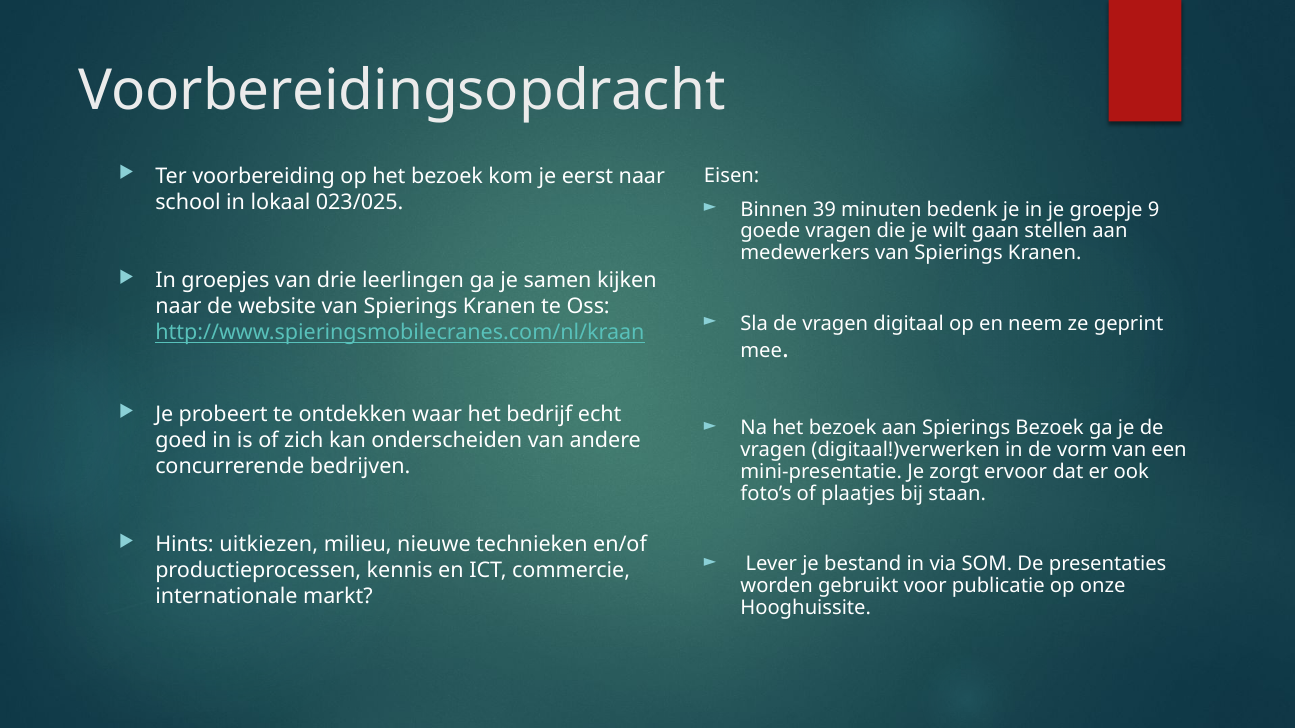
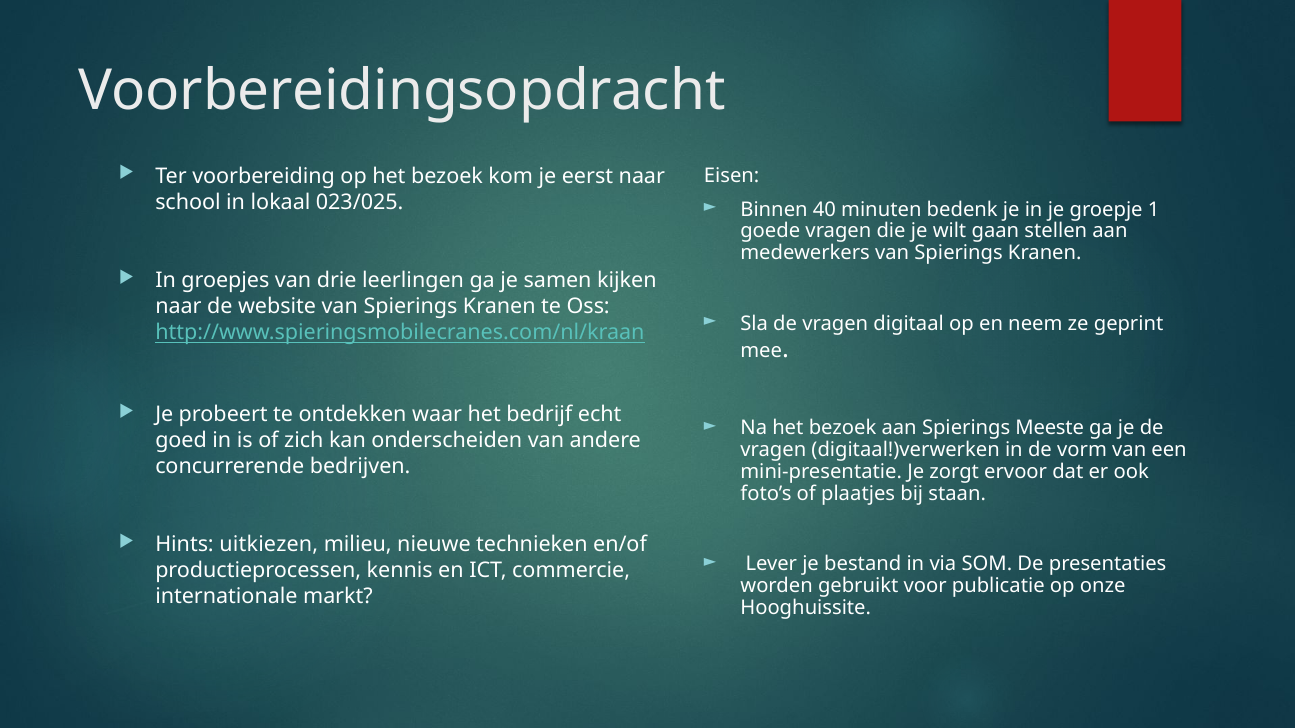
39: 39 -> 40 (824, 209)
9: 9 -> 1 (1154, 209)
Spierings Bezoek: Bezoek -> Meeste (1050, 428)
